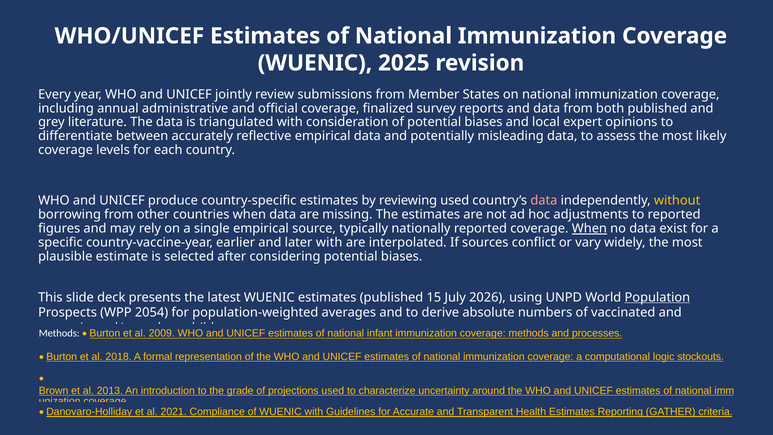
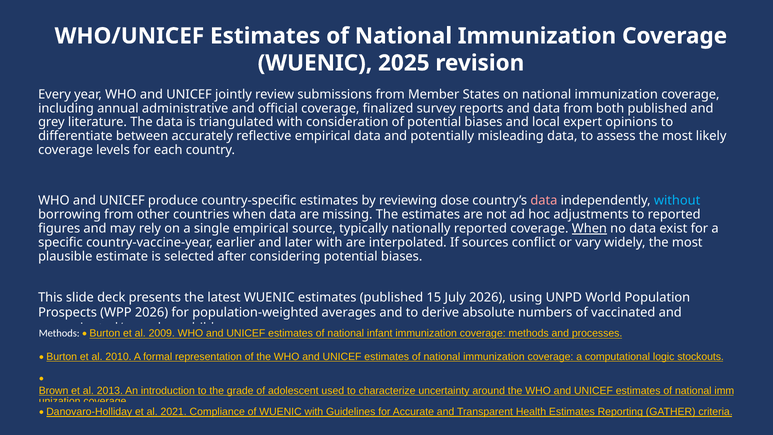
reviewing used: used -> dose (455, 201)
without colour: yellow -> light blue (677, 201)
Population underline: present -> none (657, 297)
WPP 2054: 2054 -> 2026 (152, 313)
2018: 2018 -> 2010 (119, 357)
projections: projections -> adolescent (293, 391)
